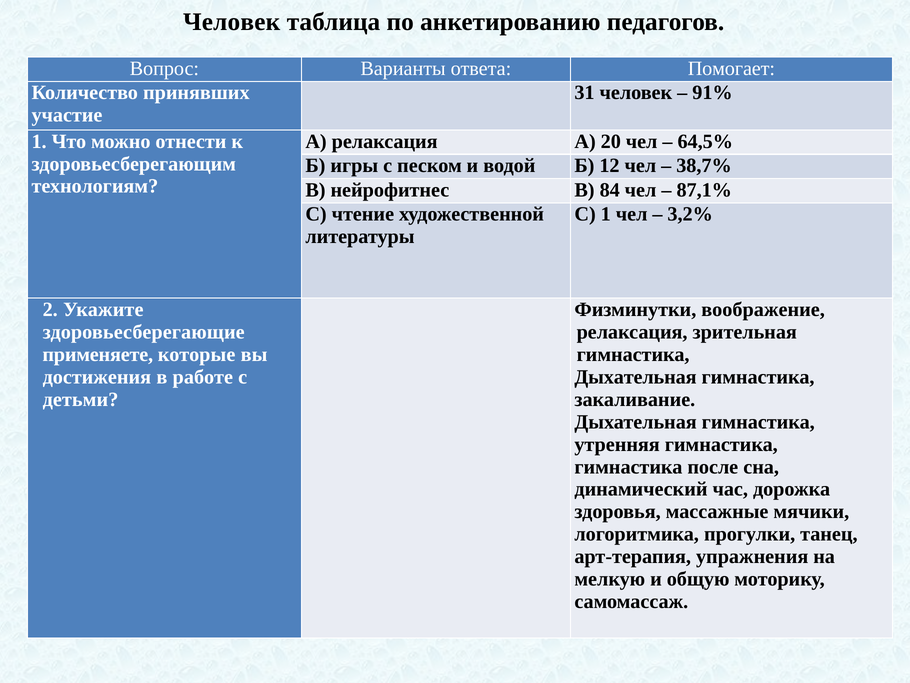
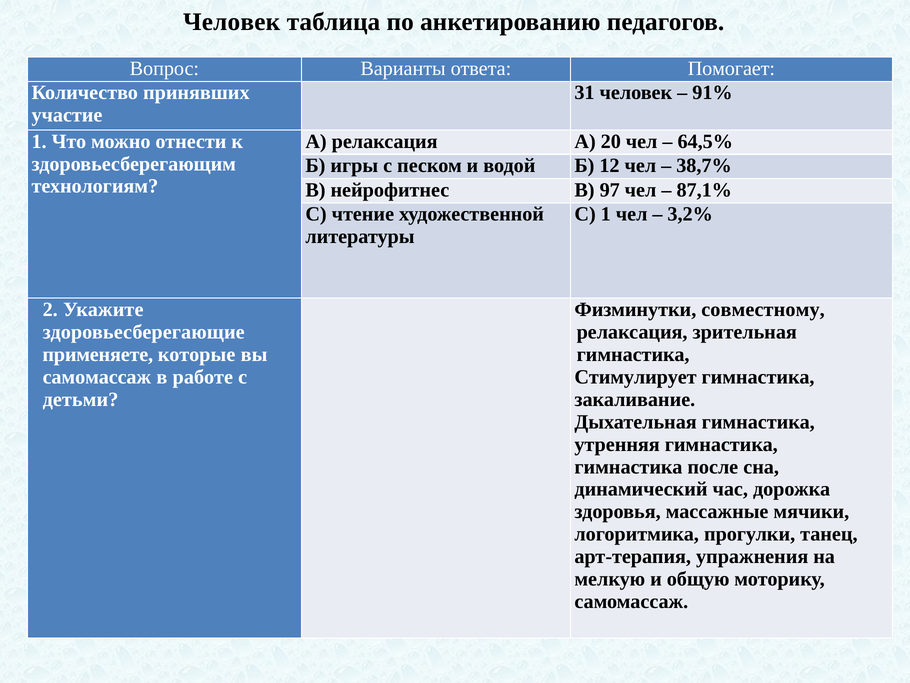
84: 84 -> 97 (610, 190)
воображение: воображение -> совместному (763, 309)
достижения: достижения -> самомассаж (97, 377)
Дыхательная: Дыхательная -> Стимулирует (636, 377)
